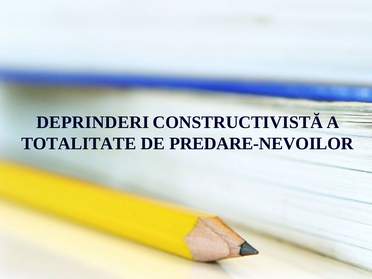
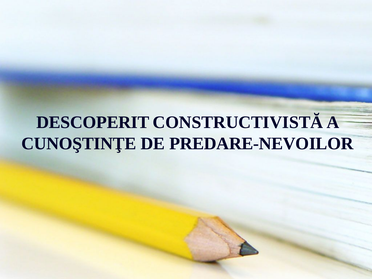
DEPRINDERI: DEPRINDERI -> DESCOPERIT (93, 122)
TOTALITATE: TOTALITATE -> CUNOŞTINŢE (79, 144)
